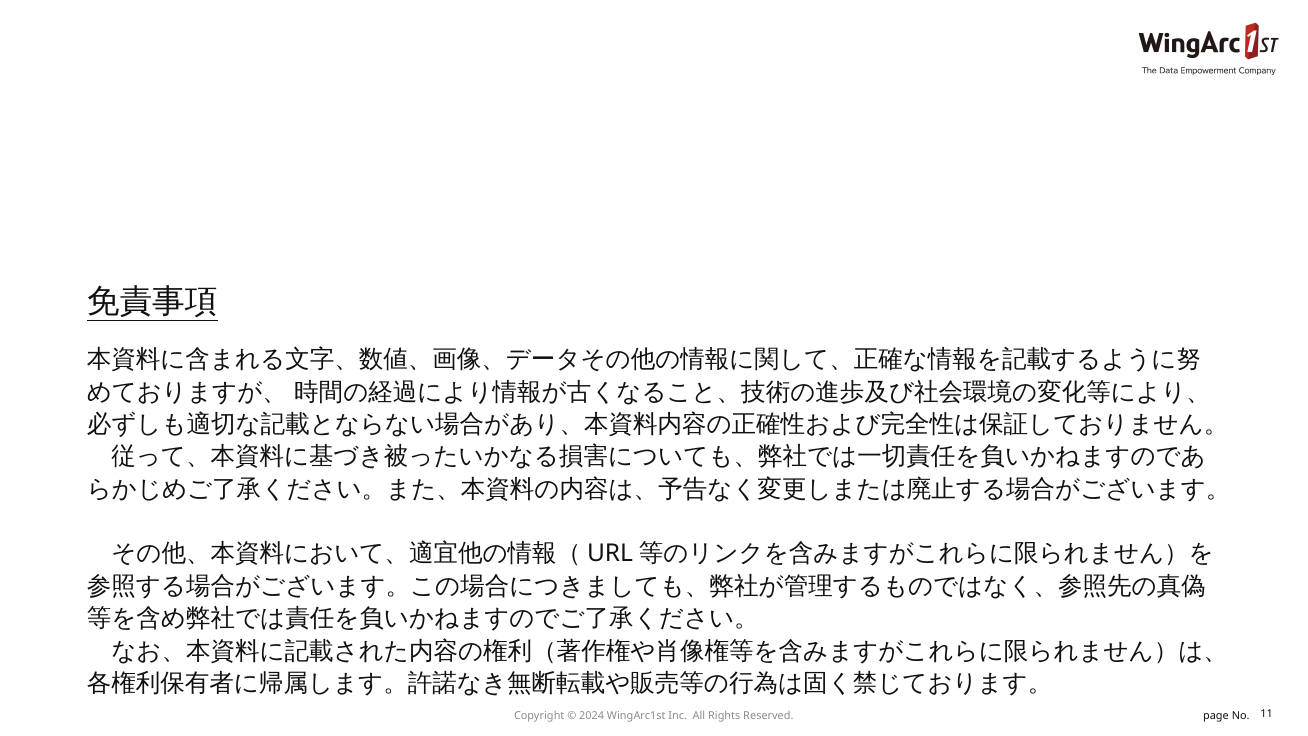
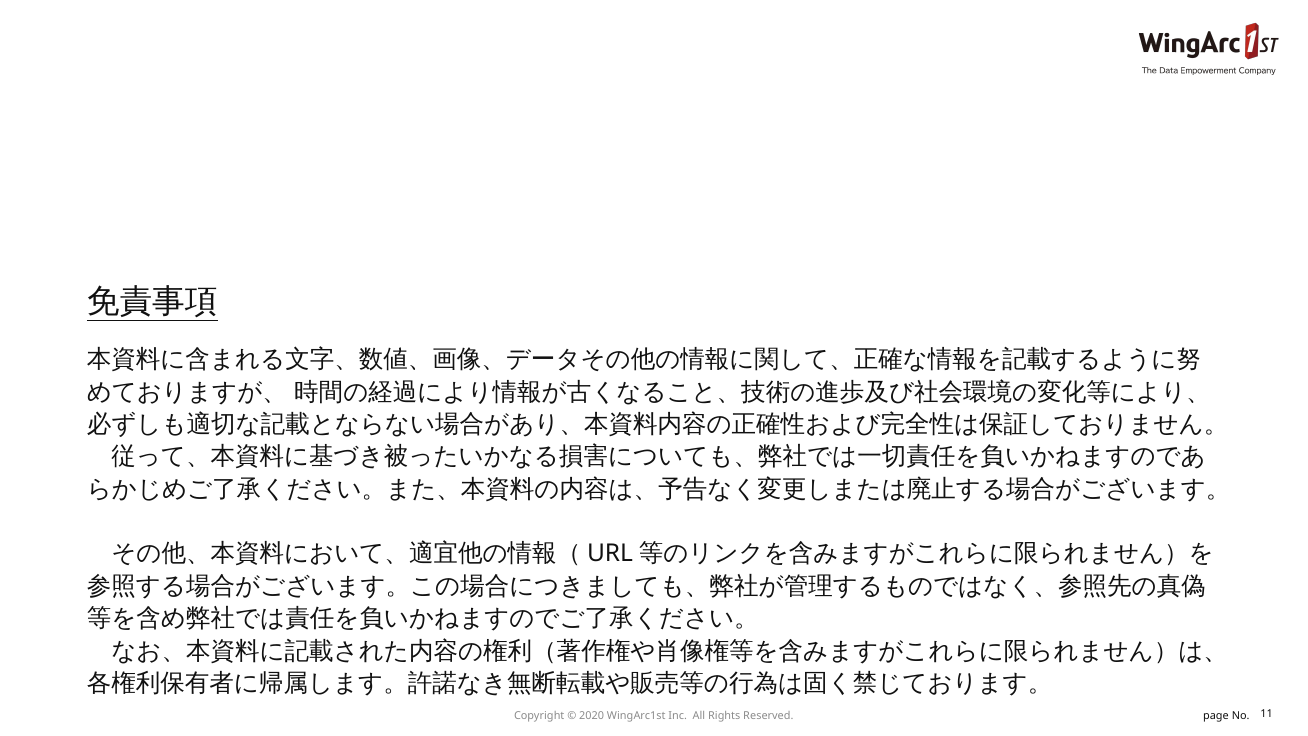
2024: 2024 -> 2020 (592, 715)
